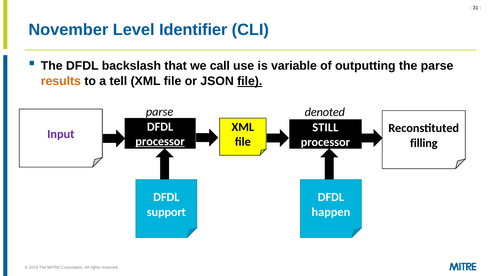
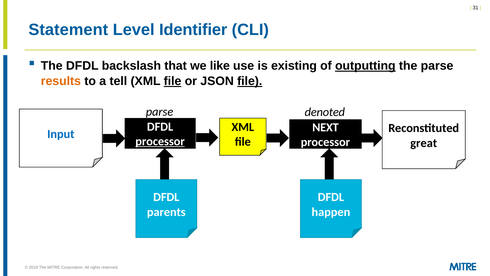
November: November -> Statement (68, 30)
call: call -> like (220, 66)
variable: variable -> existing (294, 66)
outputting underline: none -> present (365, 66)
file underline: none -> present (173, 81)
STILL: STILL -> NEXT (325, 127)
Input colour: purple -> blue (61, 134)
filling: filling -> great (424, 143)
support: support -> parents (166, 212)
